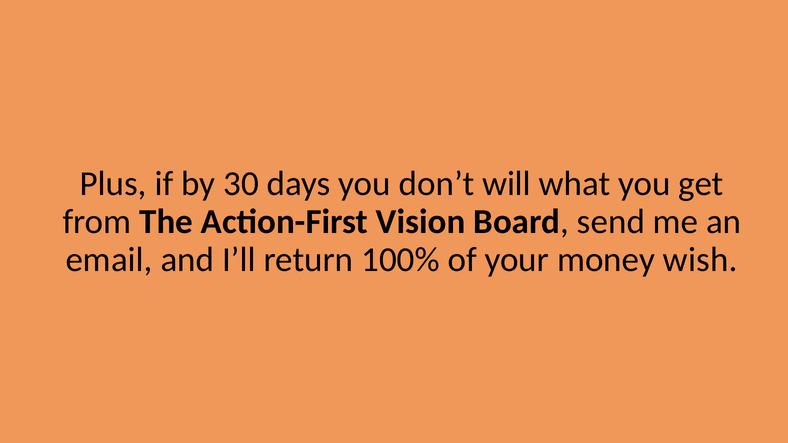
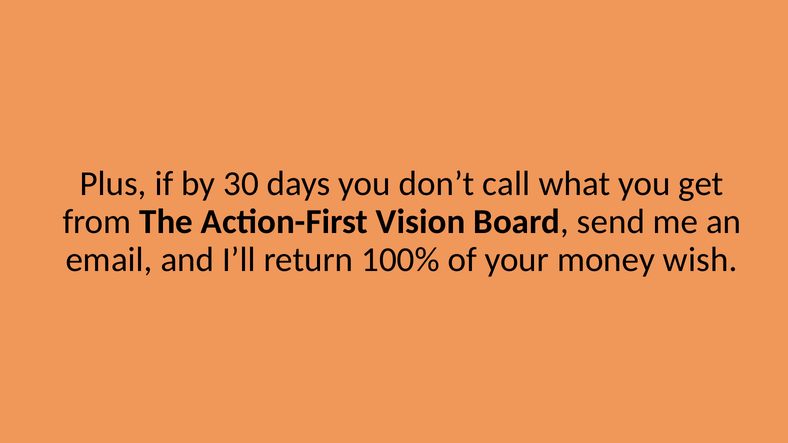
will: will -> call (506, 184)
